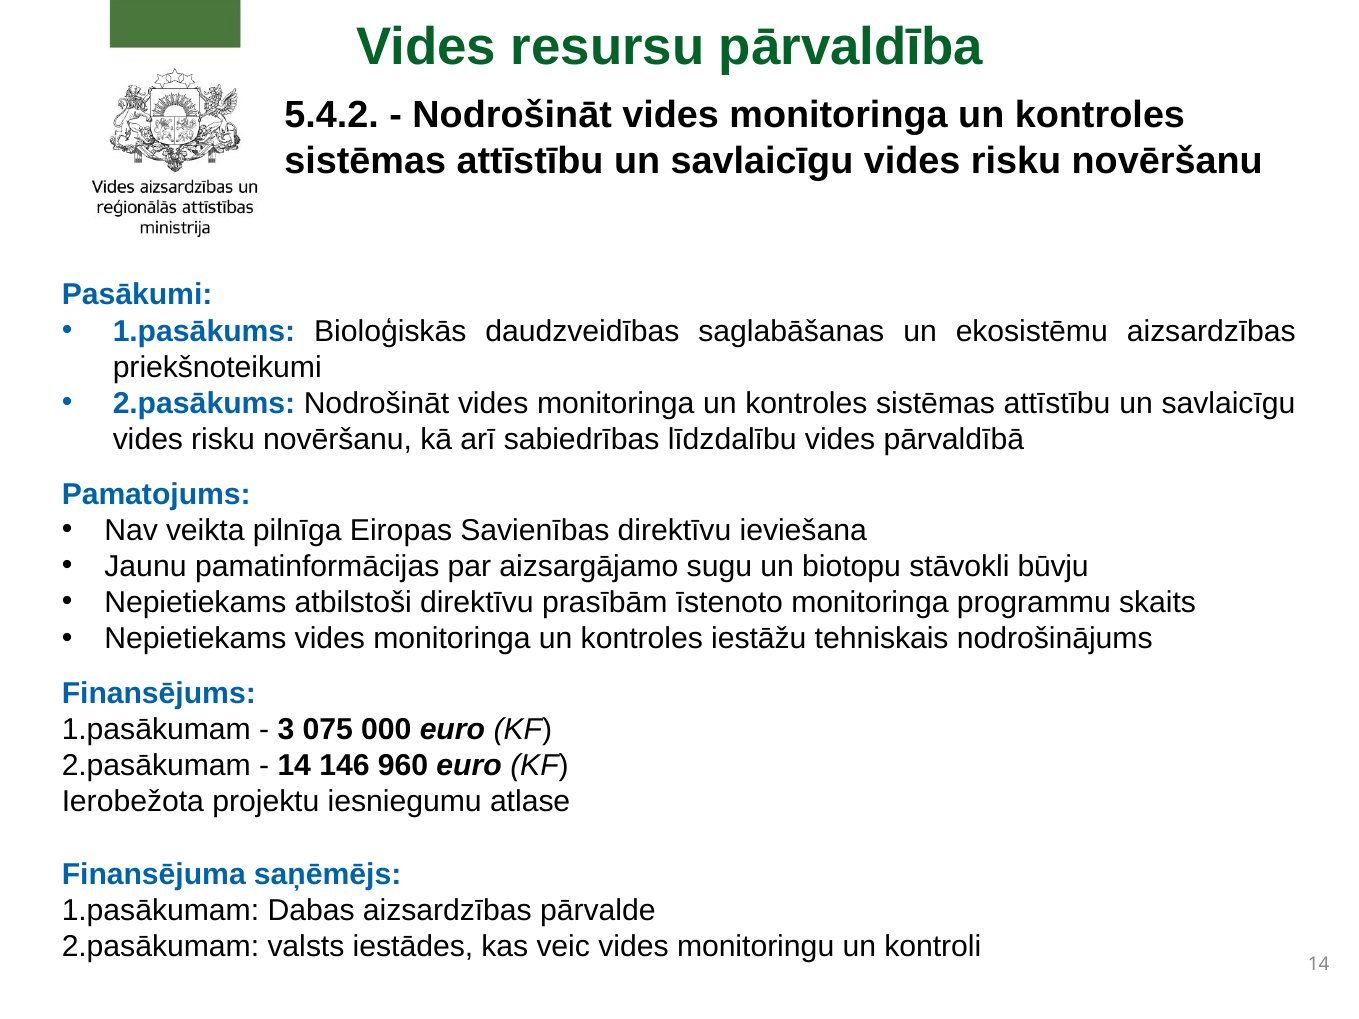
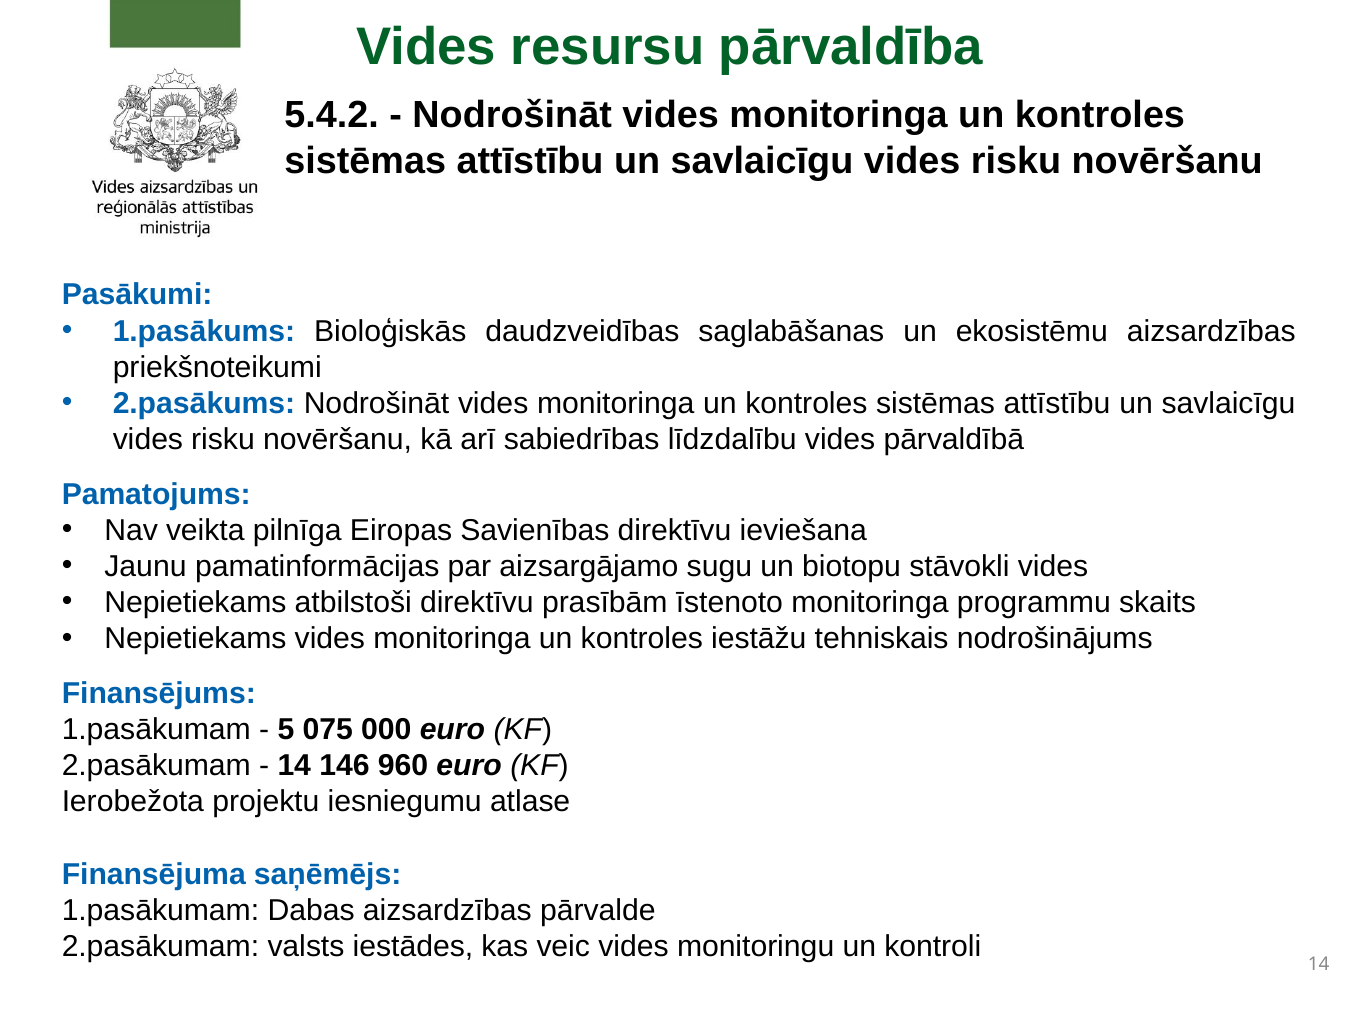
stāvokli būvju: būvju -> vides (1053, 567)
3: 3 -> 5 (286, 730)
